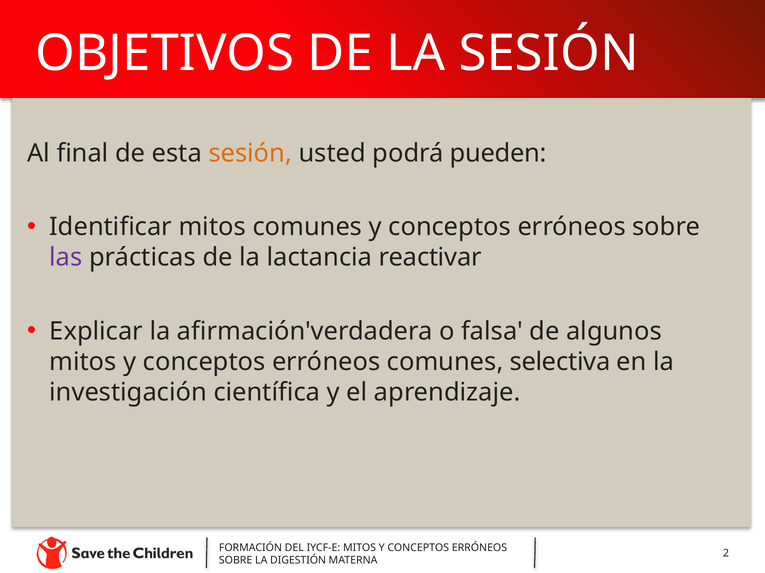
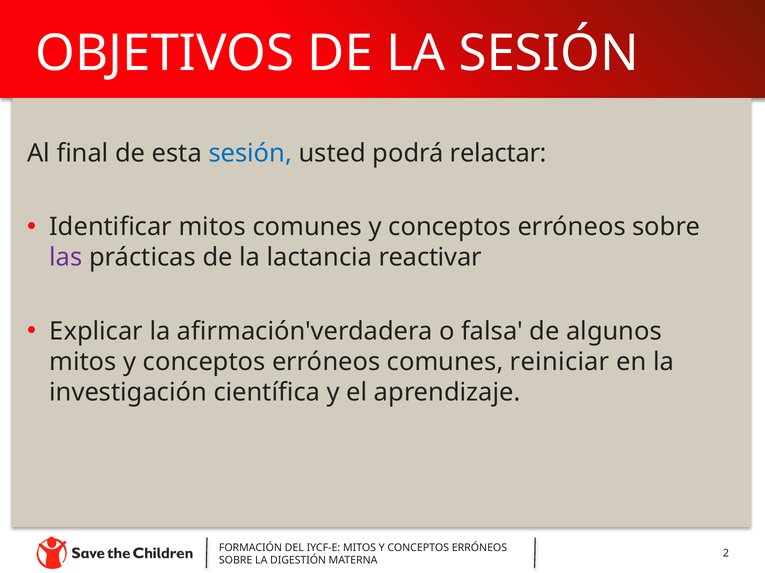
sesión colour: orange -> blue (250, 153)
pueden: pueden -> relactar (498, 153)
selectiva: selectiva -> reiniciar (560, 362)
